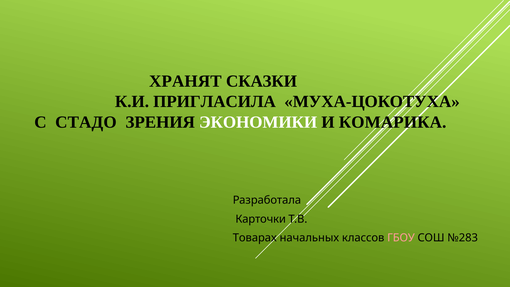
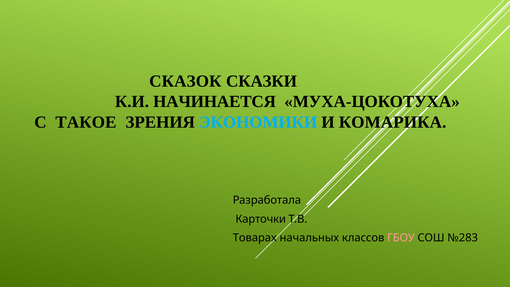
ХРАНЯТ: ХРАНЯТ -> СКАЗОК (185, 81)
ПРИГЛАСИЛА: ПРИГЛАСИЛА -> НАЧИНАЕТСЯ (215, 102)
СТАДО: СТАДО -> ТАКОЕ (86, 122)
ЭКОНОМИКИ colour: white -> light blue (258, 122)
